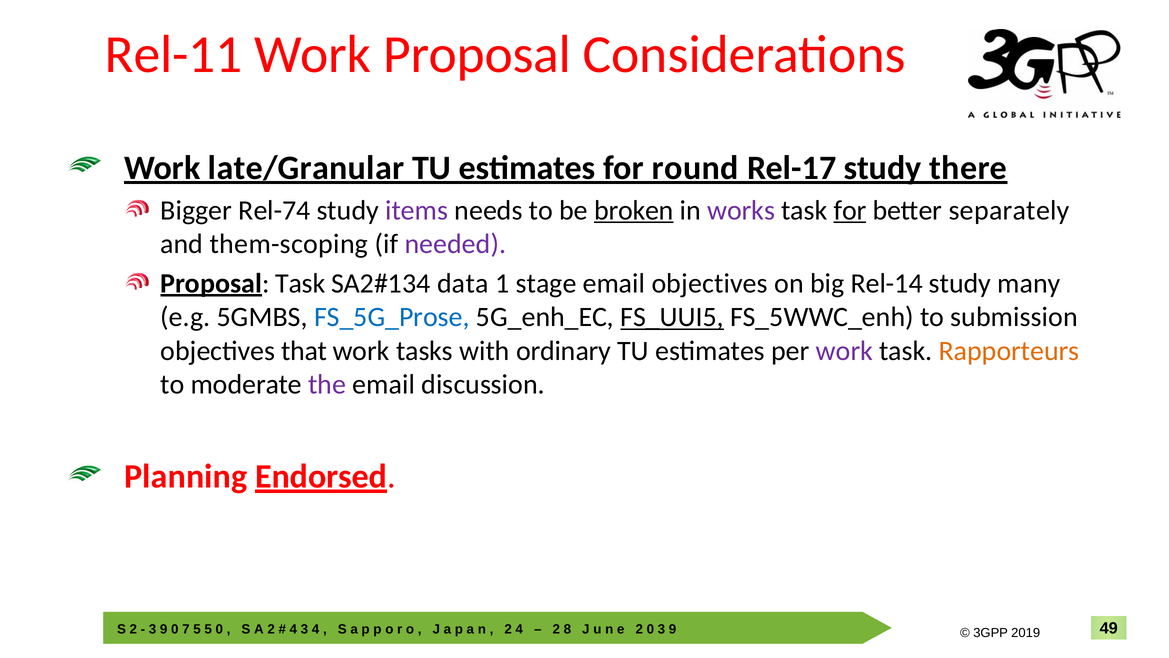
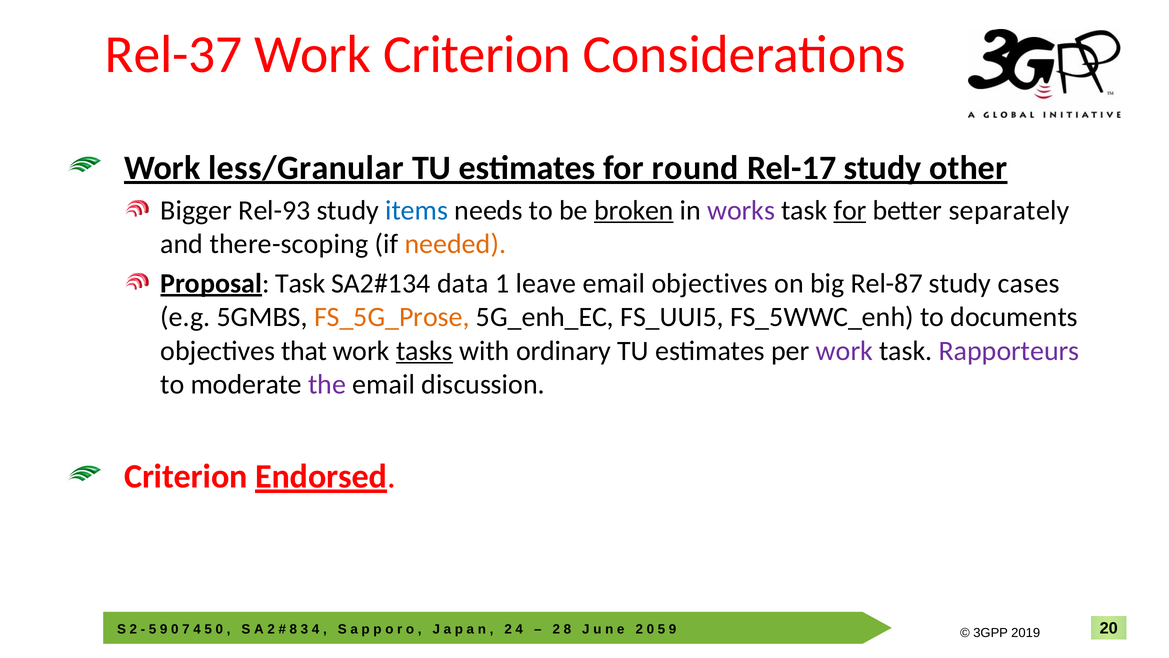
Rel-11: Rel-11 -> Rel-37 (174, 55)
Work Proposal: Proposal -> Criterion (477, 55)
late/Granular: late/Granular -> less/Granular (306, 168)
there: there -> other (968, 168)
Rel-74: Rel-74 -> Rel-93 (274, 210)
items colour: purple -> blue (417, 210)
them-scoping: them-scoping -> there-scoping (289, 244)
needed colour: purple -> orange (455, 244)
stage: stage -> leave (546, 283)
Rel-14: Rel-14 -> Rel-87 (887, 283)
many: many -> cases (1029, 283)
FS_5G_Prose colour: blue -> orange (392, 317)
FS_UUI5 underline: present -> none (672, 317)
submission: submission -> documents (1014, 317)
tasks underline: none -> present (424, 351)
Rapporteurs colour: orange -> purple (1009, 351)
Planning: Planning -> Criterion (186, 476)
3: 3 -> 5 (153, 629)
5: 5 -> 4 (197, 629)
4: 4 -> 8 (293, 629)
3: 3 -> 5 (661, 629)
49: 49 -> 20 (1109, 628)
